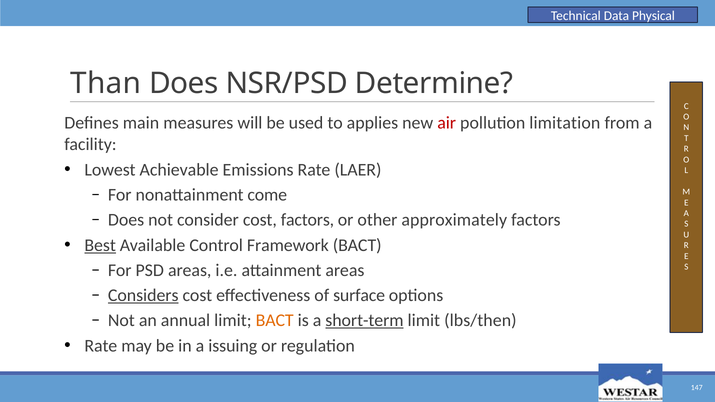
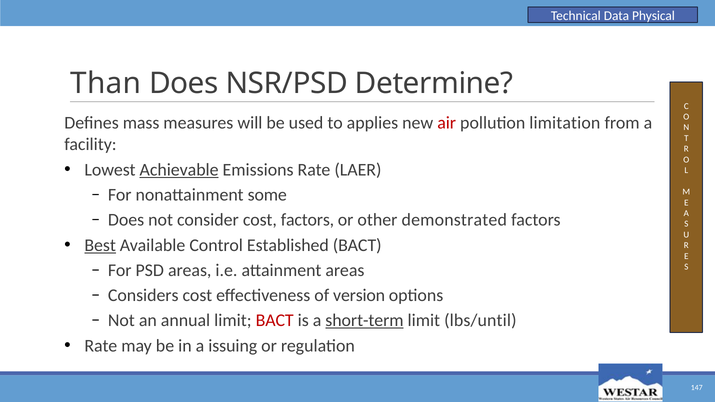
main: main -> mass (141, 123)
Achievable underline: none -> present (179, 170)
come: come -> some (267, 195)
approximately: approximately -> demonstrated (454, 220)
Framework: Framework -> Established (288, 245)
Considers underline: present -> none (143, 295)
surface: surface -> version (359, 295)
BACT colour: orange -> red (275, 320)
lbs/then: lbs/then -> lbs/until (480, 320)
